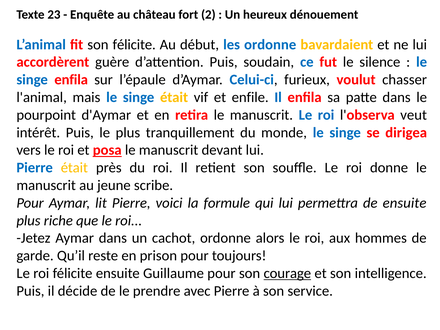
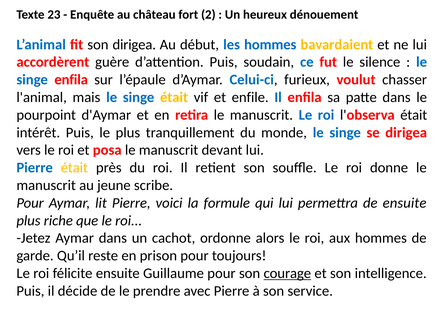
son félicite: félicite -> dirigea (134, 45)
les ordonne: ordonne -> hommes (270, 45)
l'observa veut: veut -> était (414, 115)
posa underline: present -> none (107, 150)
